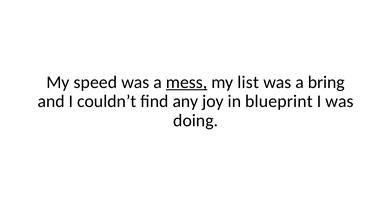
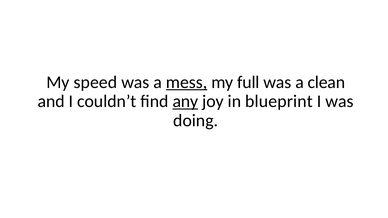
list: list -> full (248, 82)
bring: bring -> clean (326, 82)
any underline: none -> present (185, 101)
